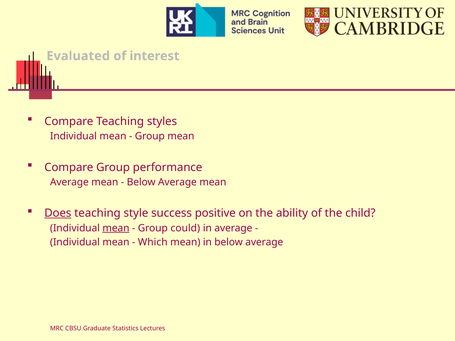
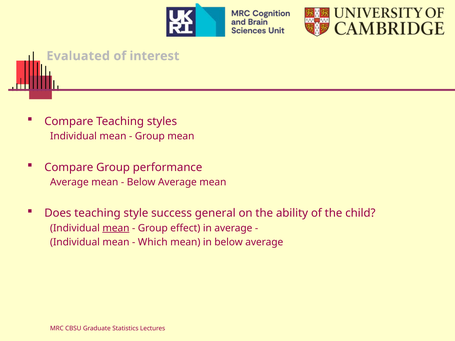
Does underline: present -> none (58, 213)
positive: positive -> general (215, 213)
could: could -> effect (185, 228)
